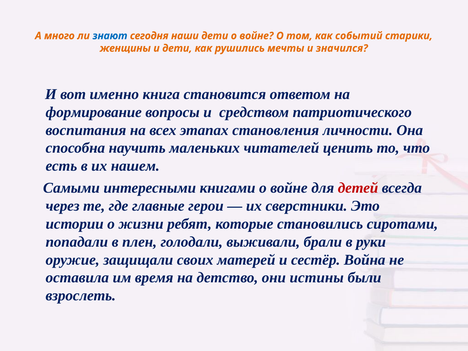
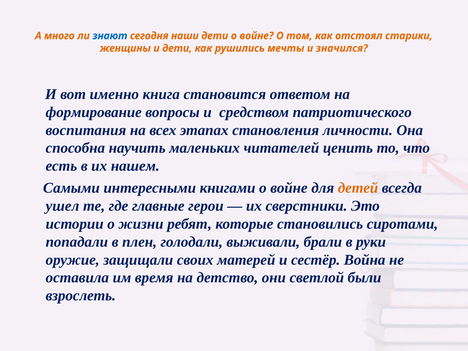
событий: событий -> отстоял (359, 36)
детей colour: red -> orange (358, 188)
через: через -> ушел (62, 206)
истины: истины -> светлой (317, 278)
